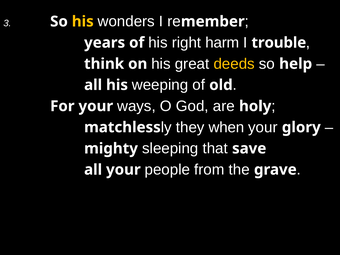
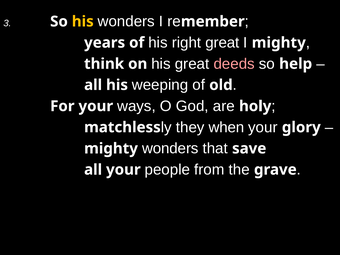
right harm: harm -> great (222, 43)
I trouble: trouble -> mighty (279, 43)
deeds colour: yellow -> pink (234, 64)
mighty sleeping: sleeping -> wonders (170, 148)
